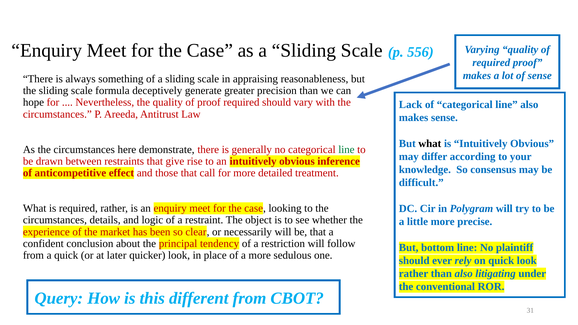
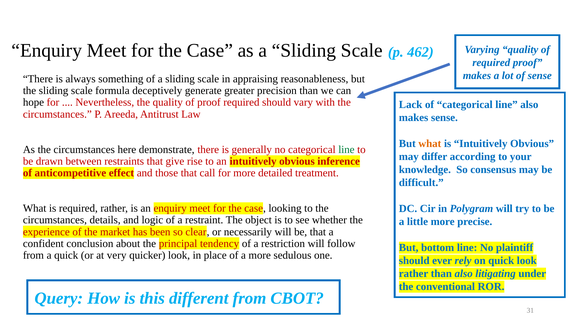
556: 556 -> 462 (420, 52)
what colour: black -> orange (430, 144)
later: later -> very (117, 255)
